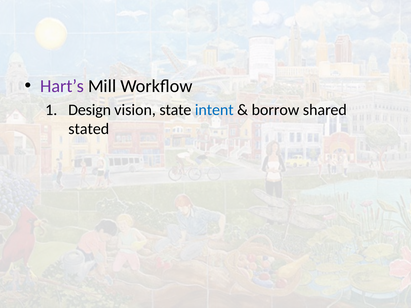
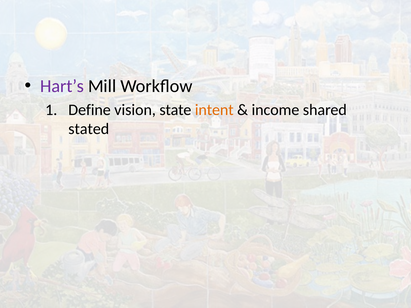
Design: Design -> Define (90, 110)
intent colour: blue -> orange (214, 110)
borrow: borrow -> income (275, 110)
